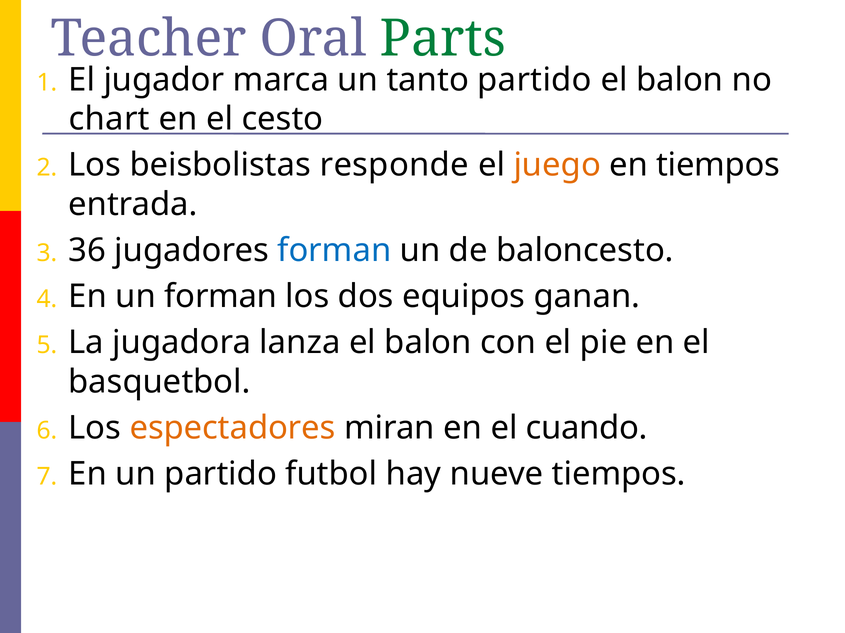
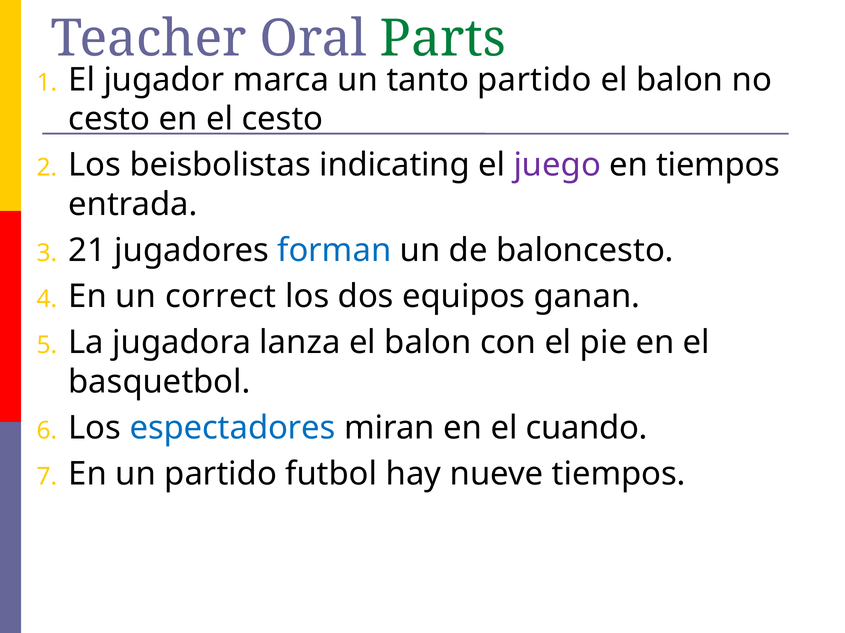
chart: chart -> cesto (109, 119)
responde: responde -> indicating (395, 165)
juego colour: orange -> purple (557, 165)
36: 36 -> 21 (87, 251)
un forman: forman -> correct (220, 297)
espectadores colour: orange -> blue (233, 428)
